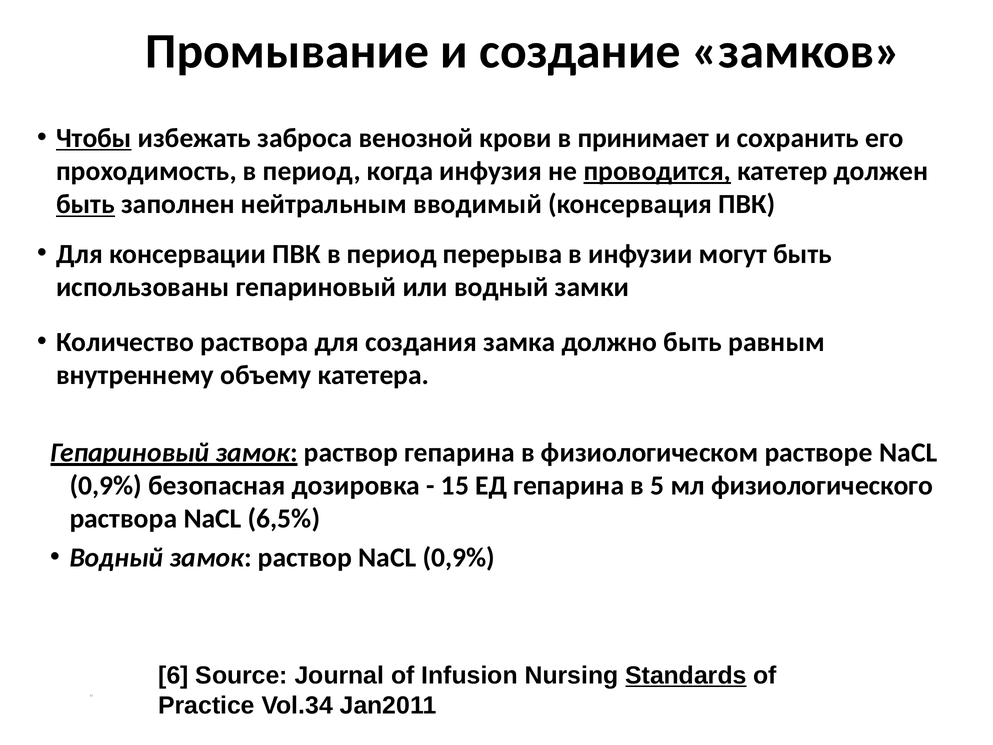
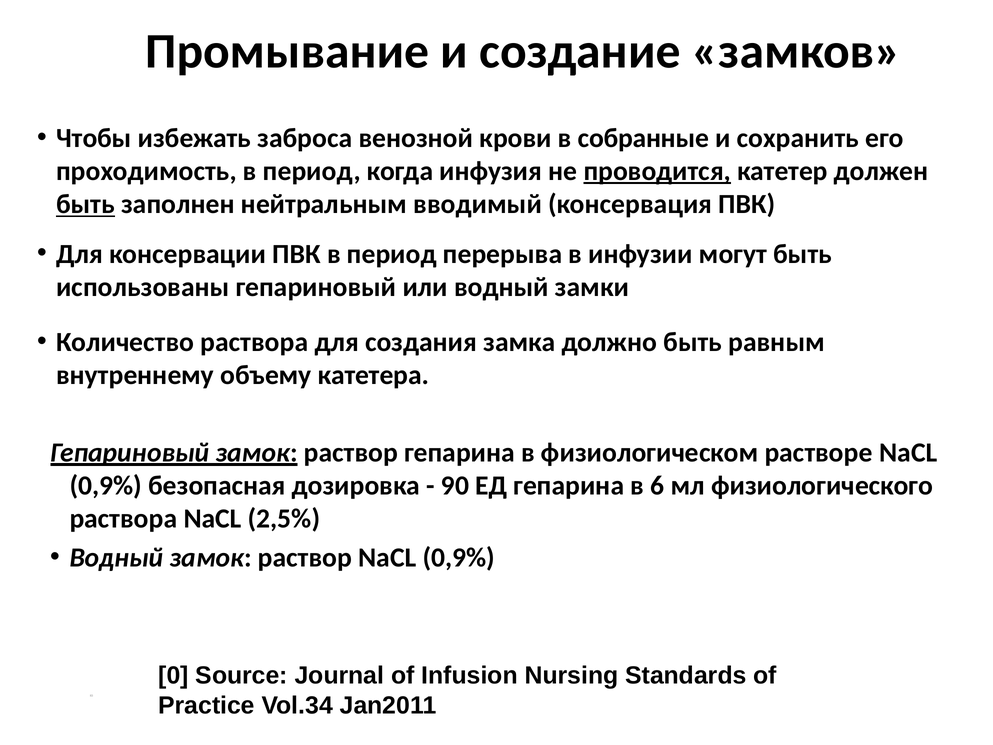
Чтобы underline: present -> none (94, 138)
принимает: принимает -> собранные (643, 138)
15: 15 -> 90 (455, 486)
5: 5 -> 6 (657, 486)
6,5%: 6,5% -> 2,5% (284, 519)
6: 6 -> 0 (173, 676)
Standards underline: present -> none (686, 676)
